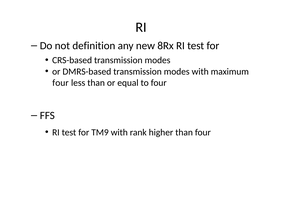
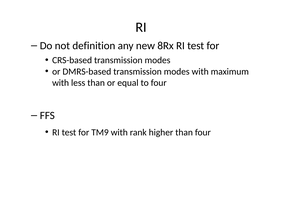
four: four -> with (61, 83)
